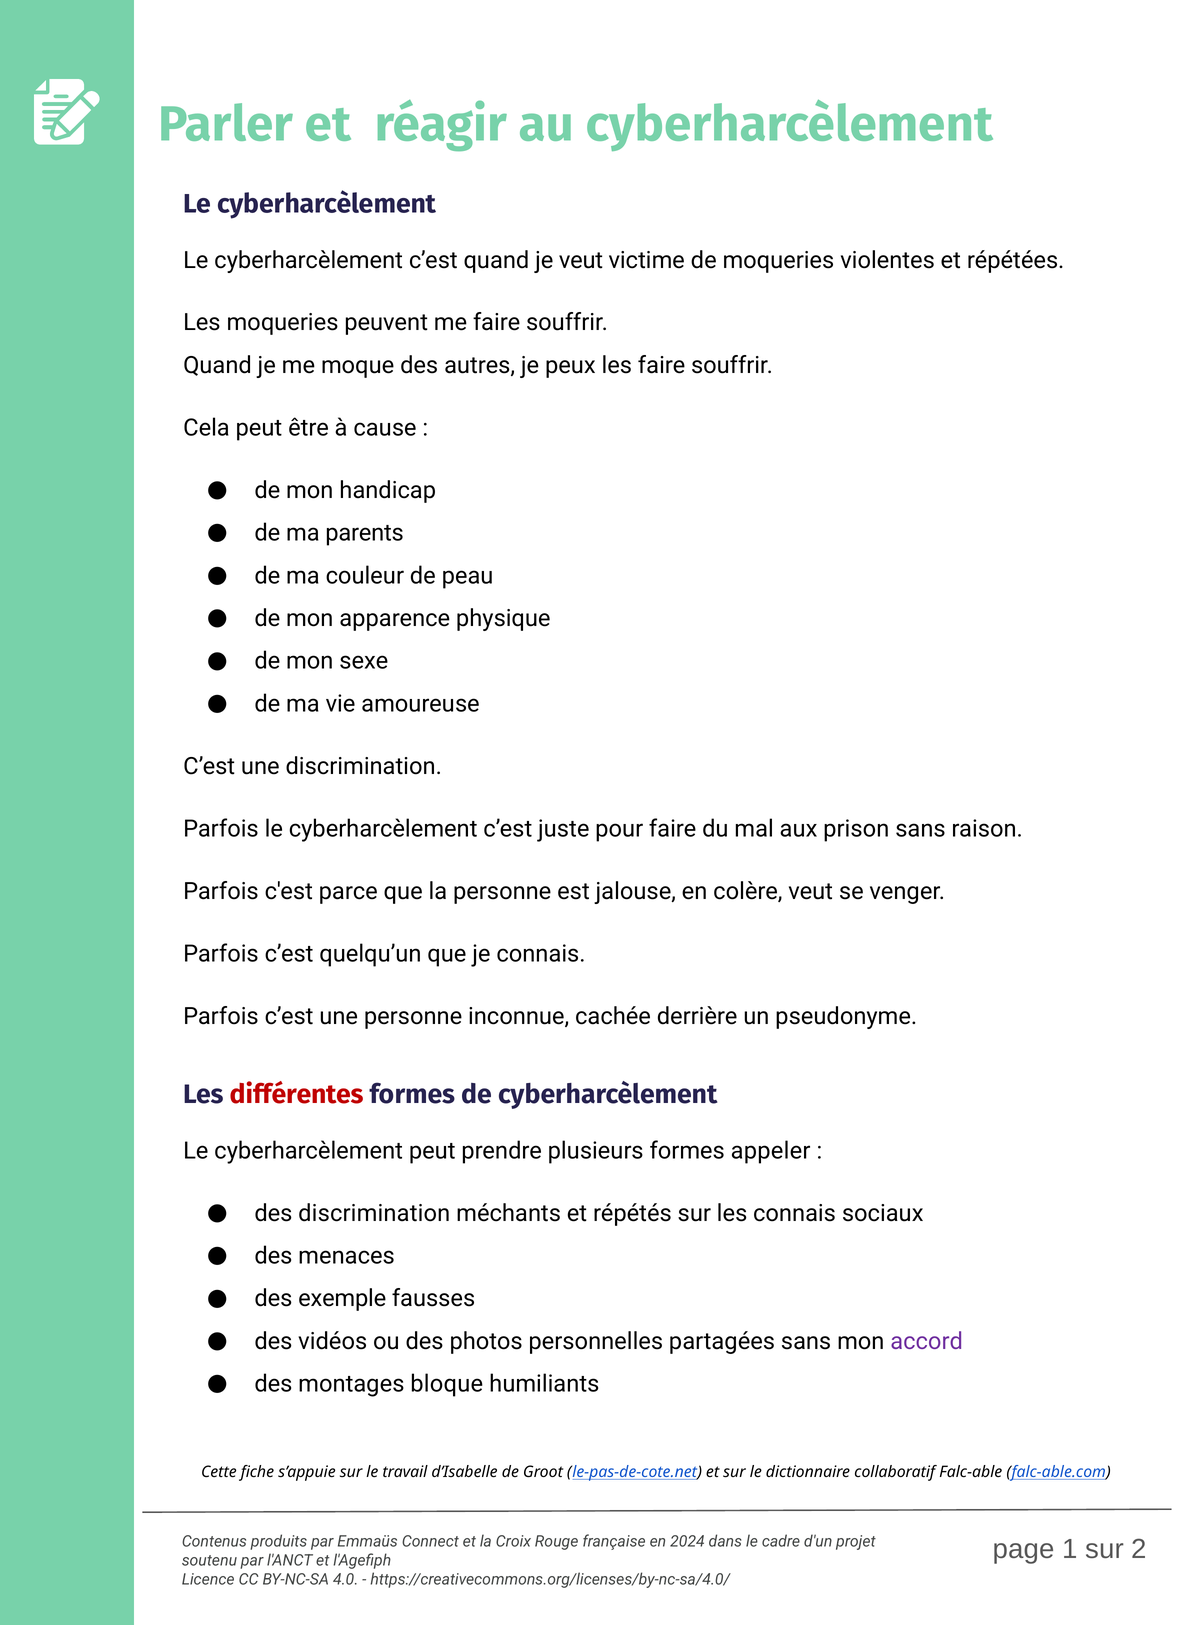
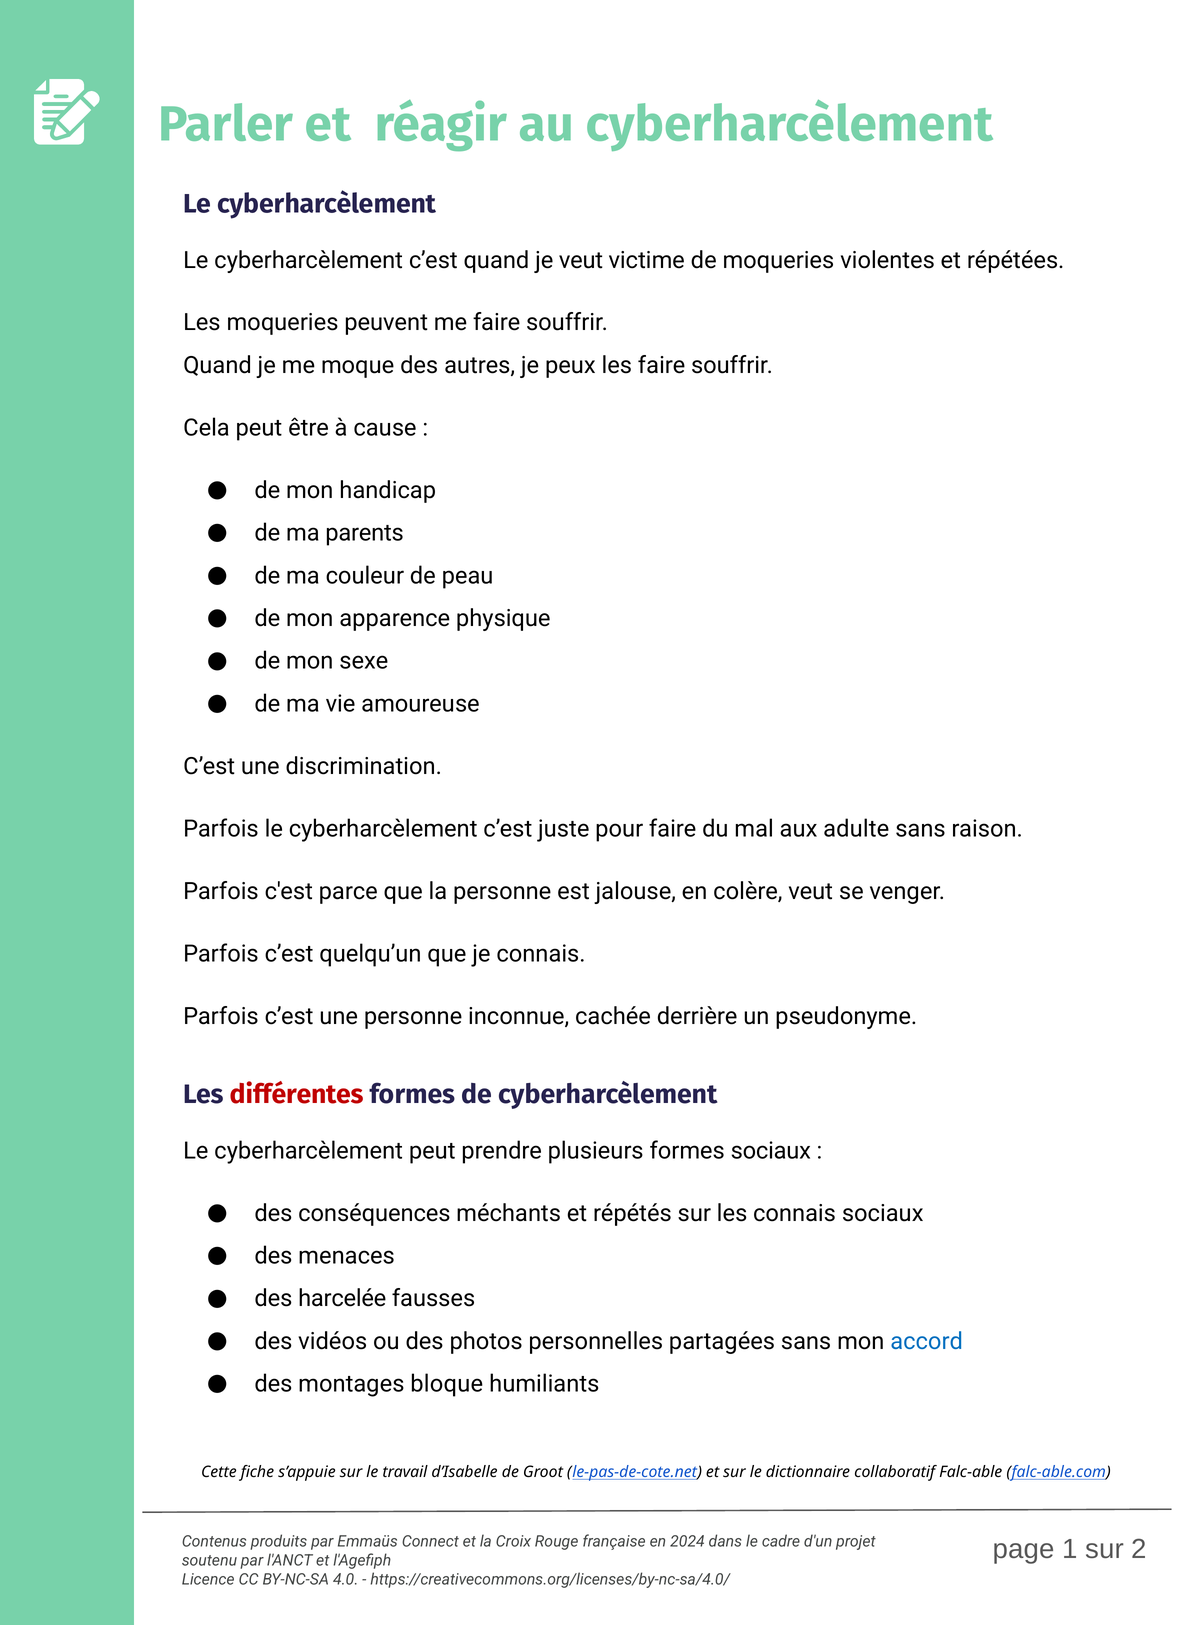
prison: prison -> adulte (856, 829)
formes appeler: appeler -> sociaux (771, 1151)
des discrimination: discrimination -> conséquences (374, 1214)
exemple: exemple -> harcelée (342, 1299)
accord colour: purple -> blue (927, 1342)
